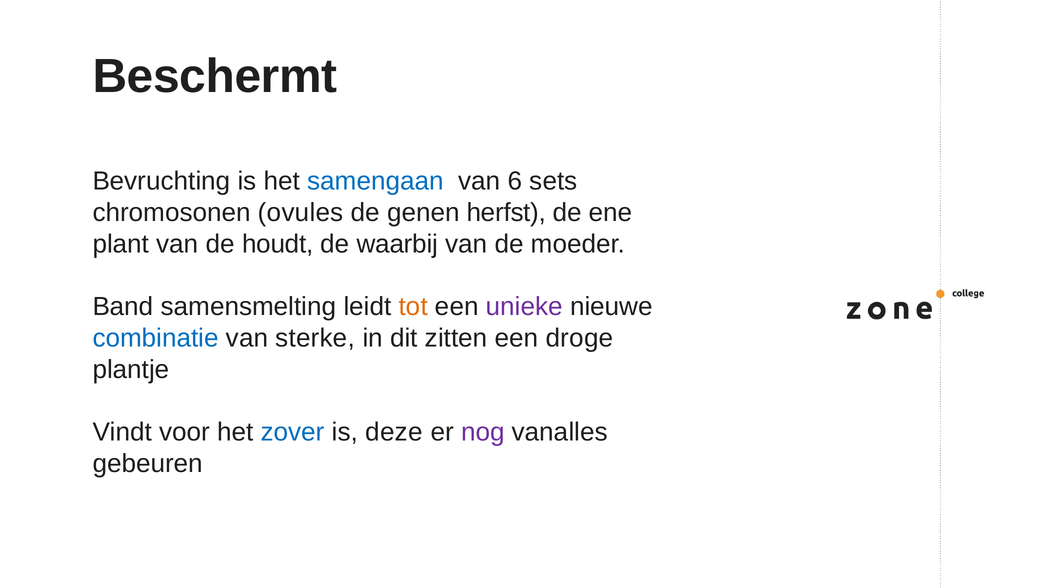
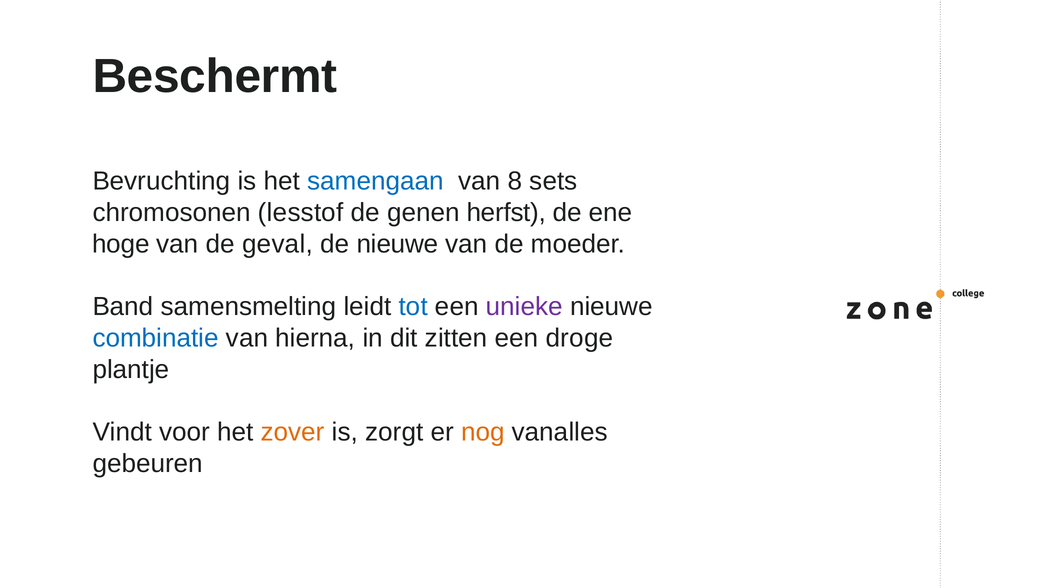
6: 6 -> 8 (515, 181)
ovules: ovules -> lesstof (301, 213)
plant: plant -> hoge (121, 244)
houdt: houdt -> geval (277, 244)
de waarbij: waarbij -> nieuwe (397, 244)
tot colour: orange -> blue (413, 307)
sterke: sterke -> hierna (315, 338)
zover colour: blue -> orange (293, 432)
deze: deze -> zorgt (394, 432)
nog colour: purple -> orange (483, 432)
